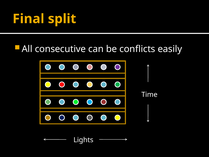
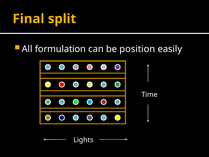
consecutive: consecutive -> formulation (60, 49)
conflicts: conflicts -> position (137, 49)
